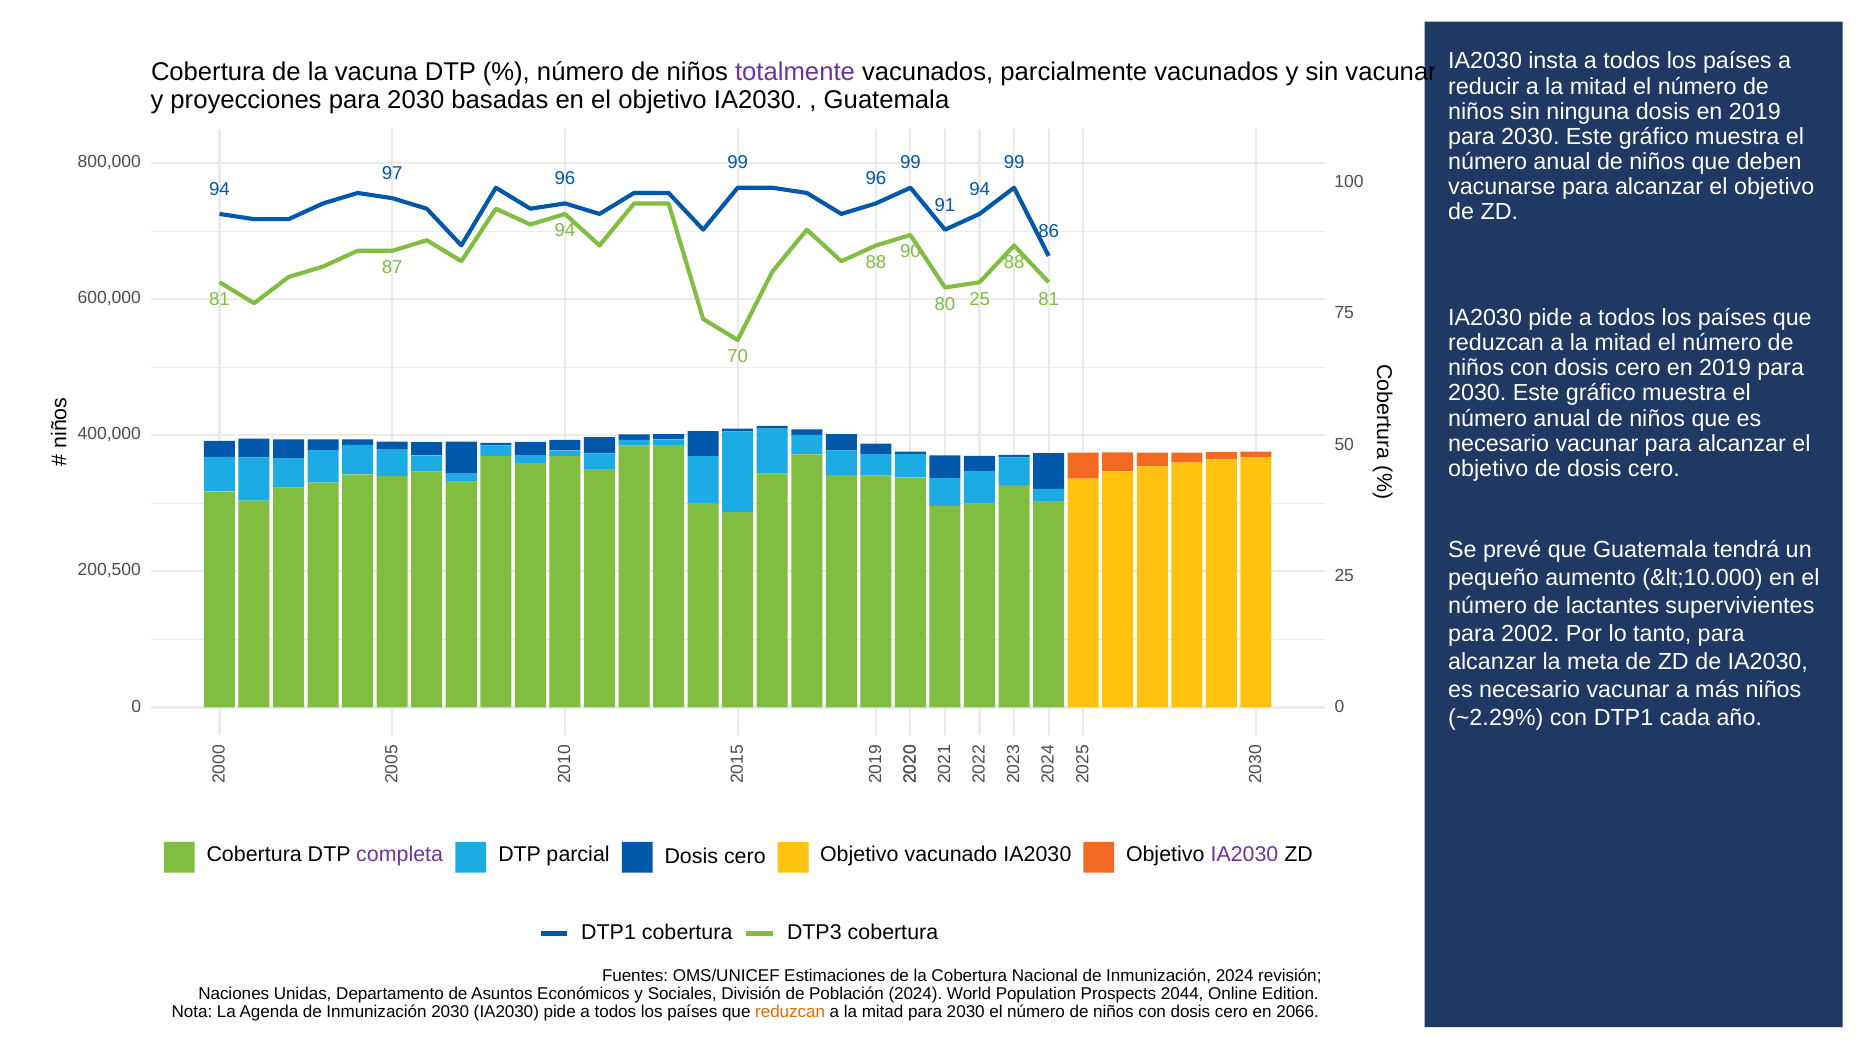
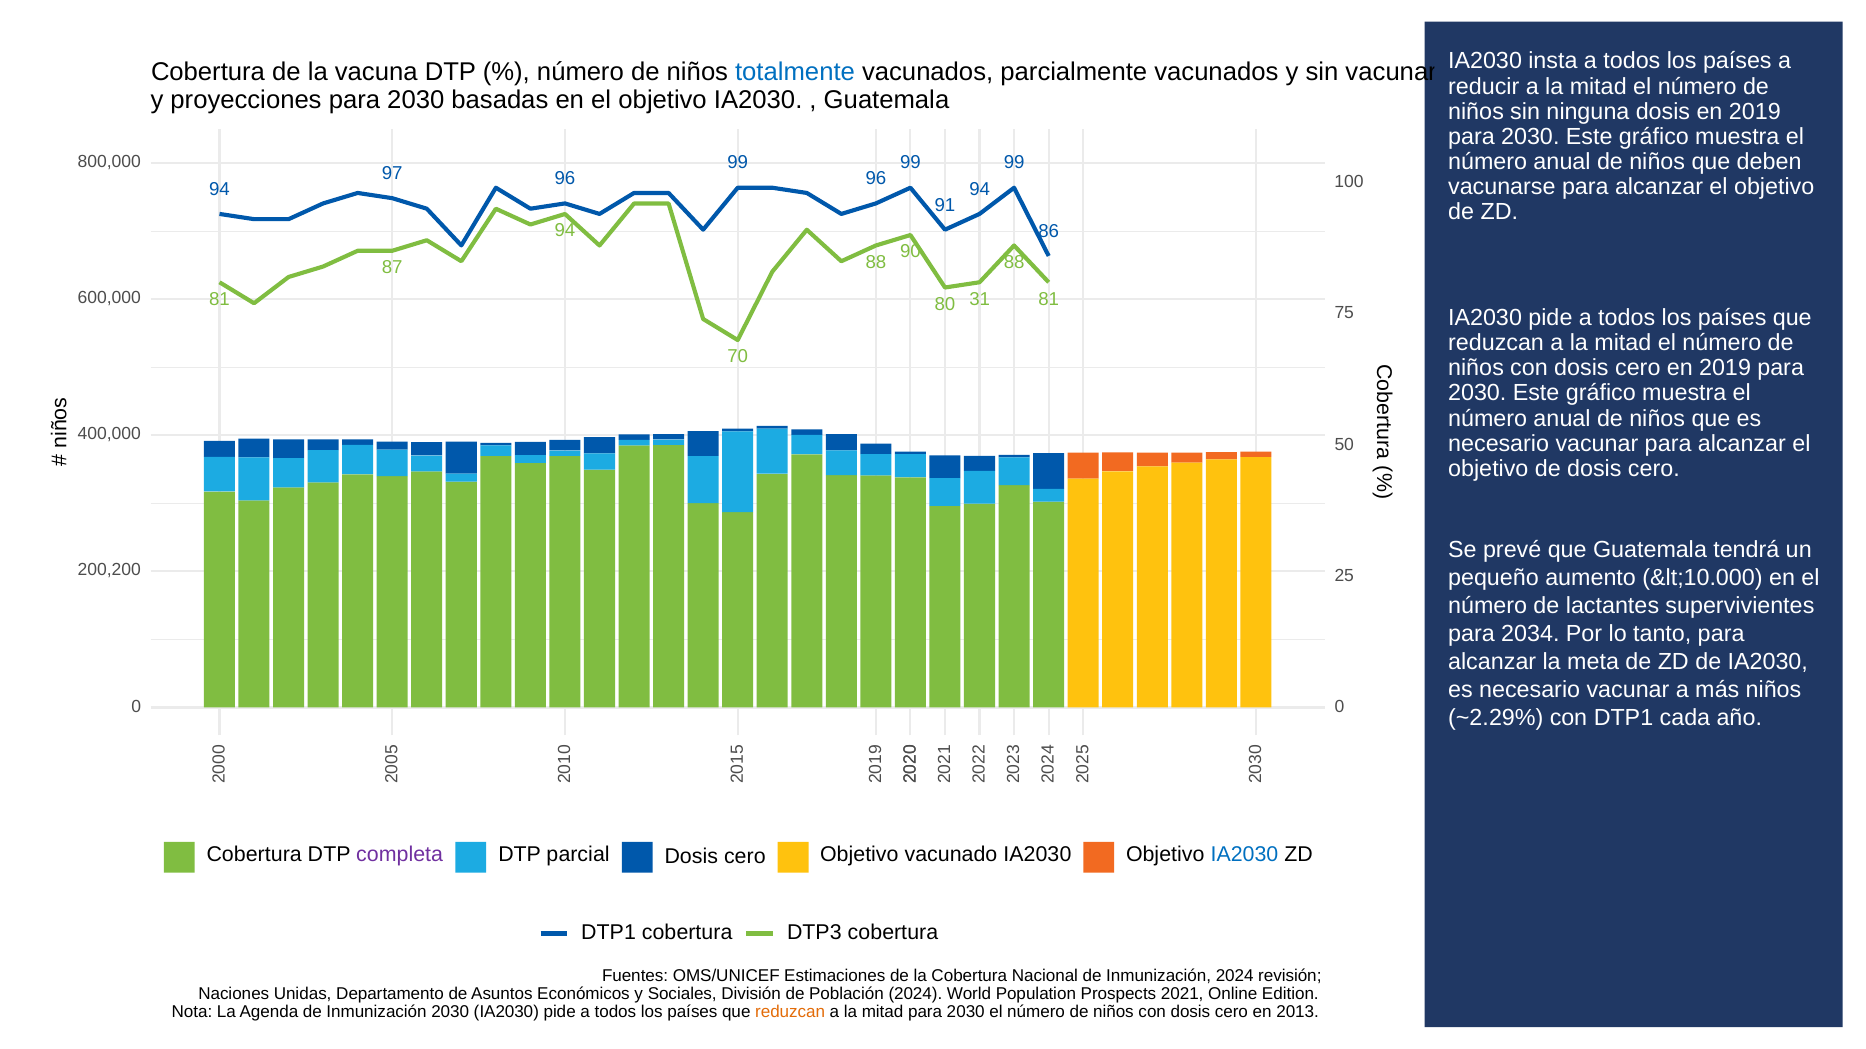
totalmente colour: purple -> blue (795, 72)
80 25: 25 -> 31 (980, 299)
200,500: 200,500 -> 200,200 (109, 570)
2002: 2002 -> 2034 (1530, 634)
IA2030 colour: purple -> blue (1244, 855)
2044: 2044 -> 2021 (1182, 994)
2066: 2066 -> 2013 (1298, 1013)
